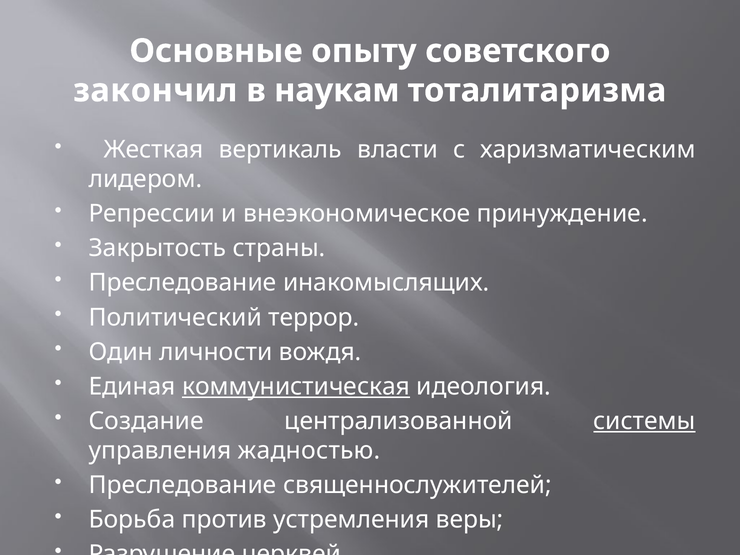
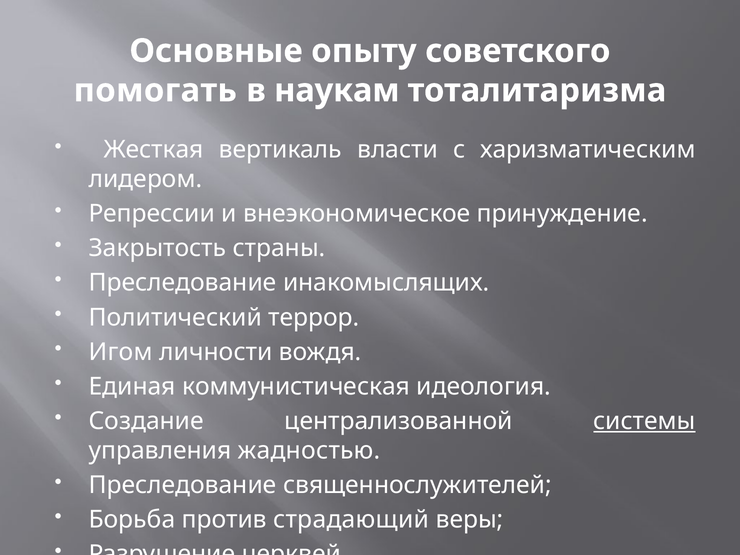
закончил: закончил -> помогать (155, 91)
Один: Один -> Игом (121, 352)
коммунистическая underline: present -> none (296, 386)
устремления: устремления -> страдающий (351, 520)
